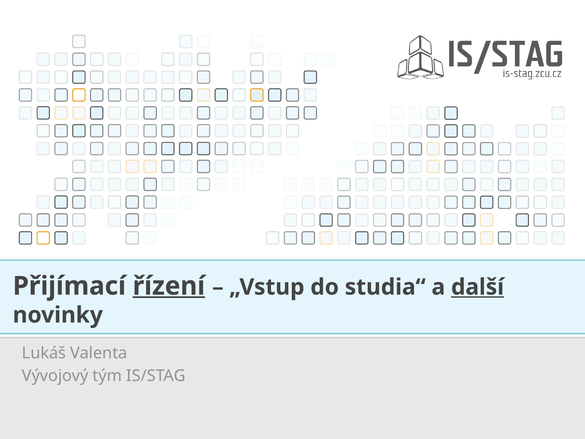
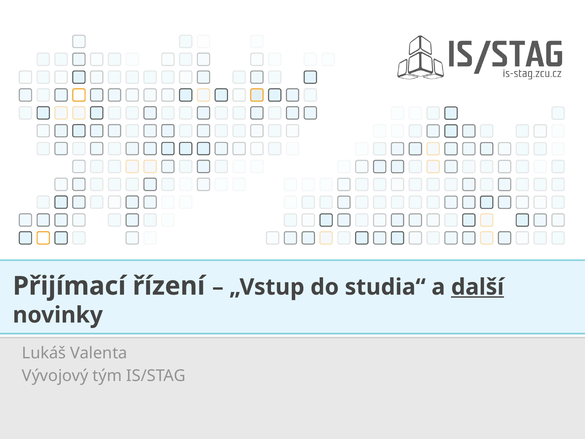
řízení underline: present -> none (169, 286)
